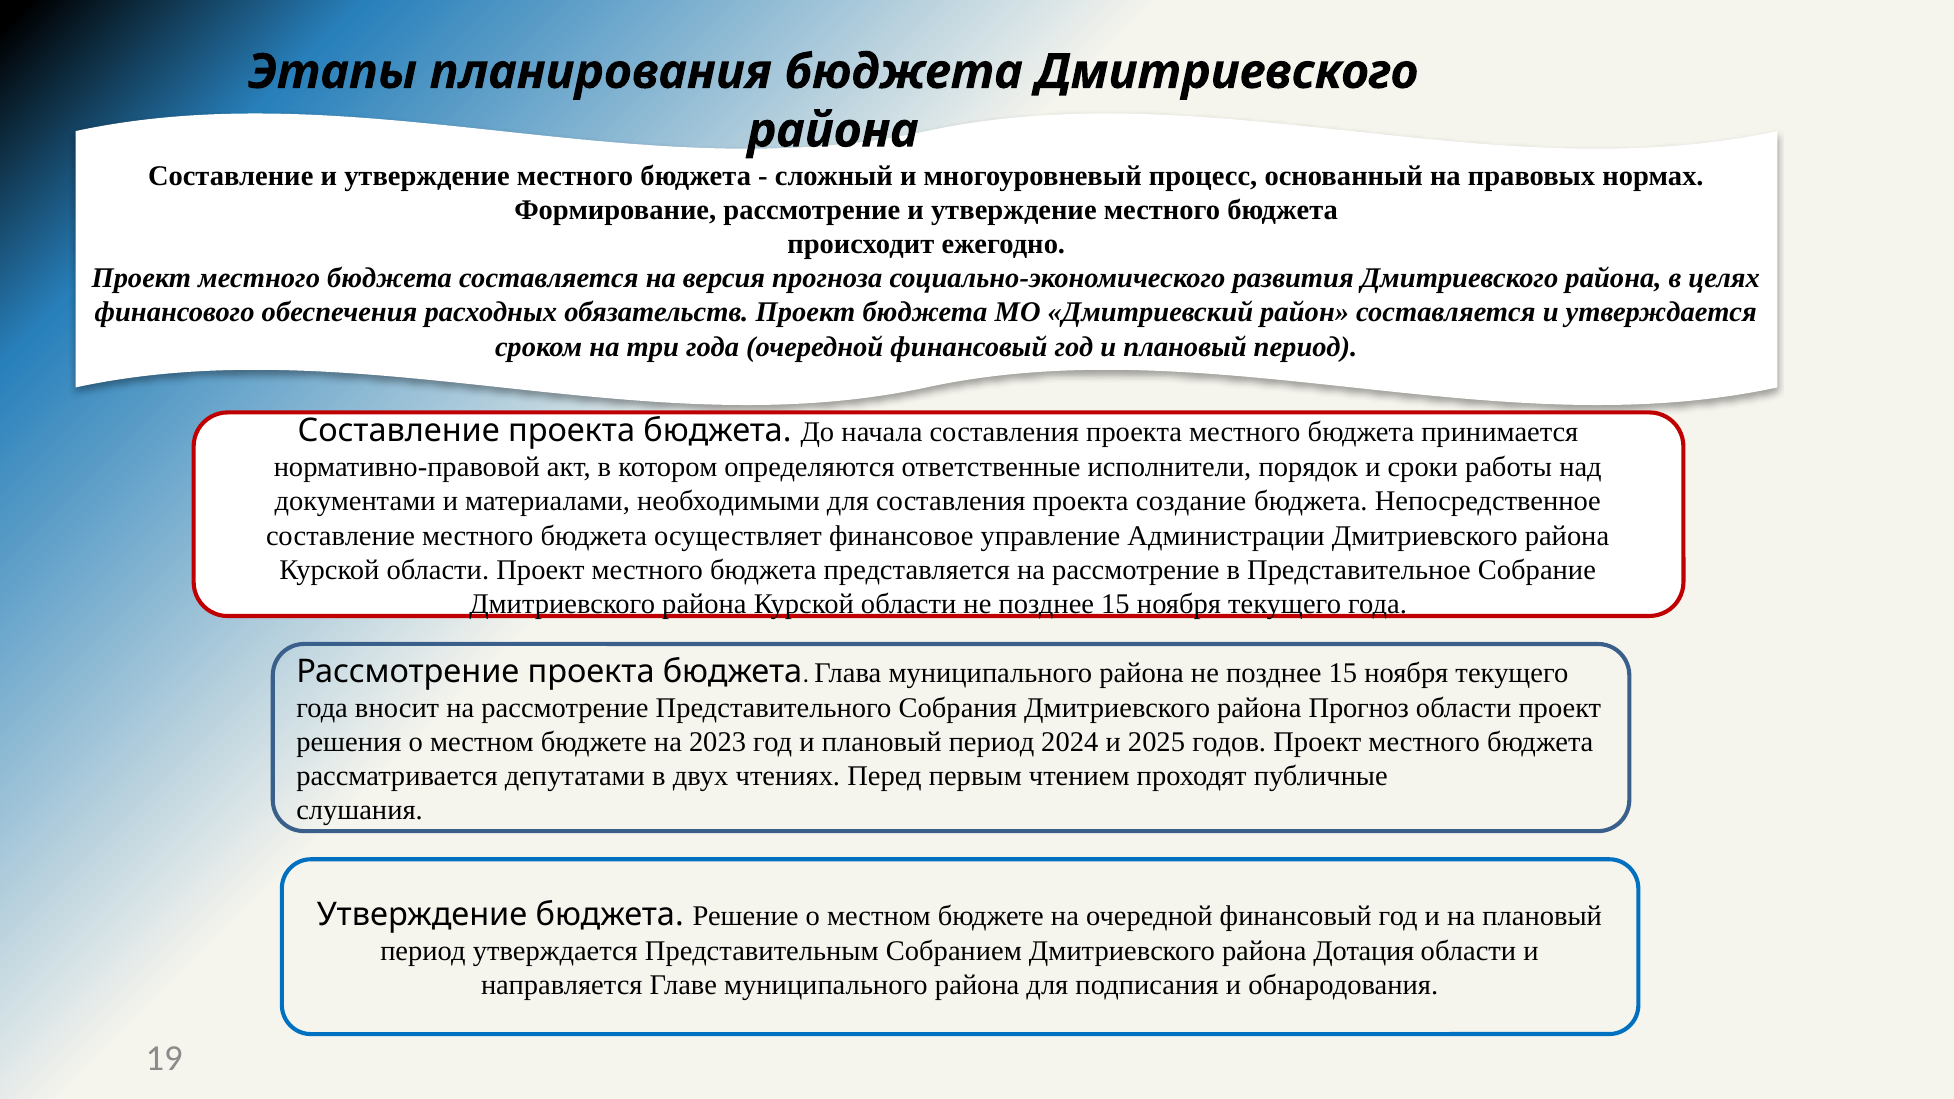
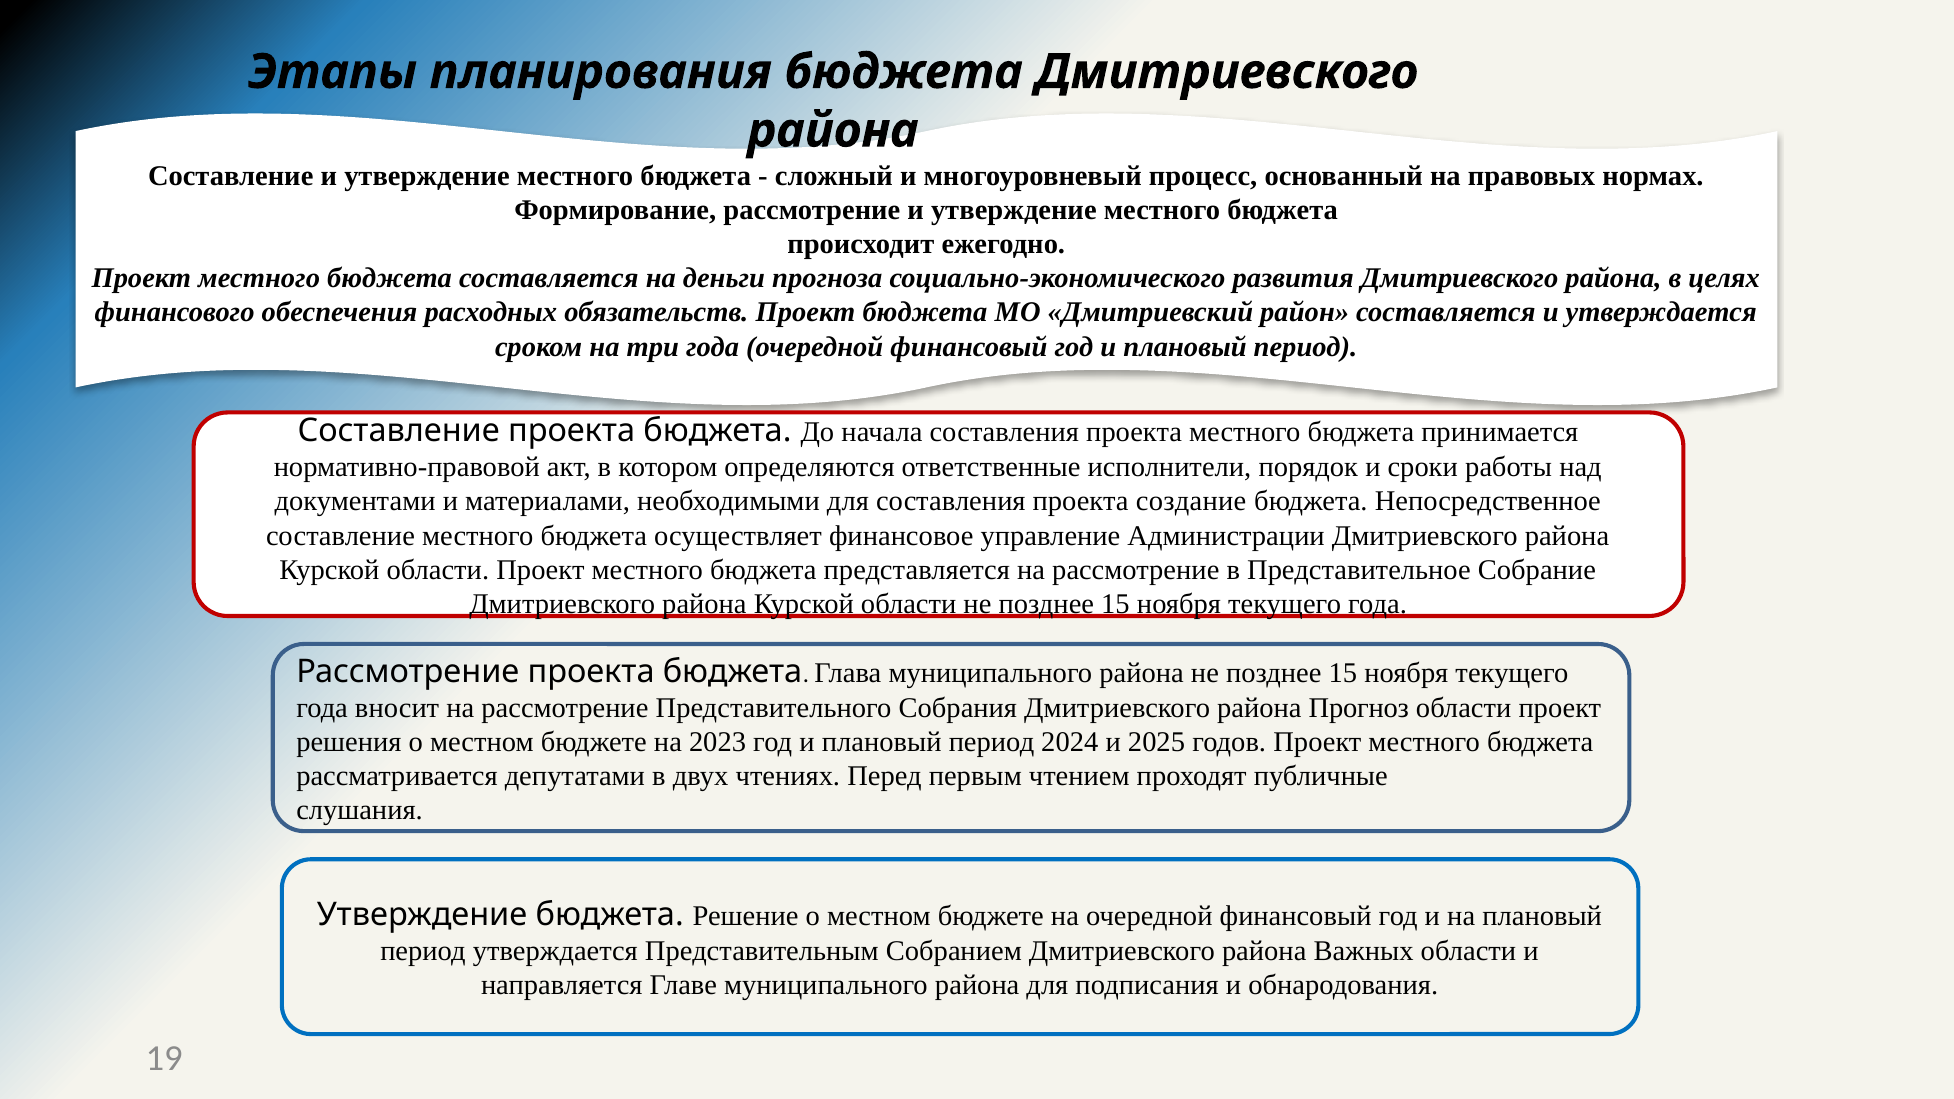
версия: версия -> деньги (724, 278)
Дотация: Дотация -> Важных (1364, 951)
